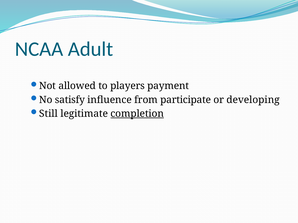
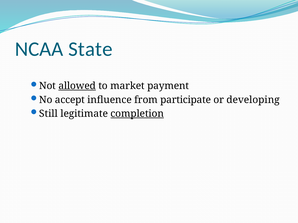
Adult: Adult -> State (90, 49)
allowed underline: none -> present (77, 86)
players: players -> market (127, 86)
satisfy: satisfy -> accept (70, 100)
